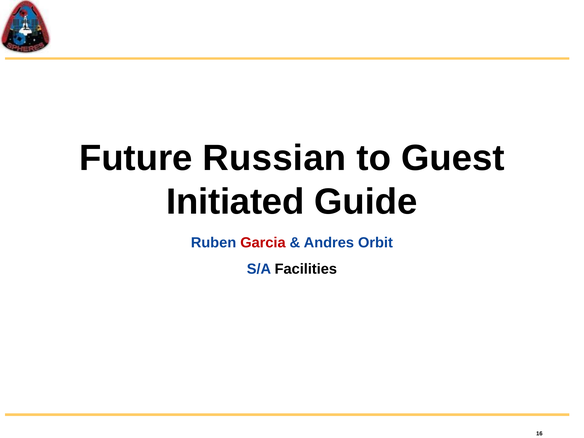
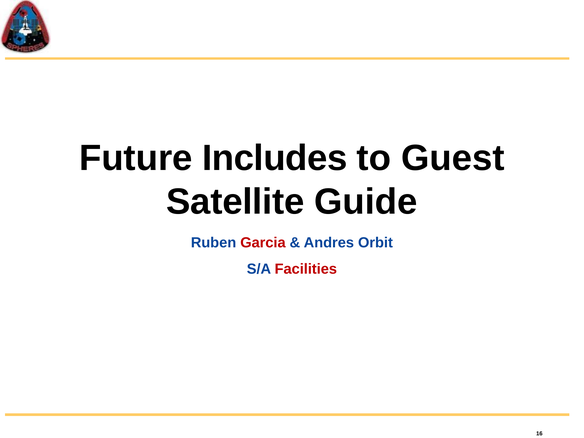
Russian: Russian -> Includes (275, 158)
Initiated: Initiated -> Satellite (235, 202)
Facilities colour: black -> red (306, 269)
